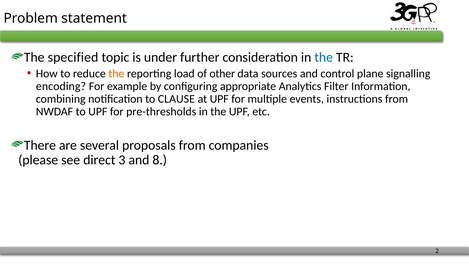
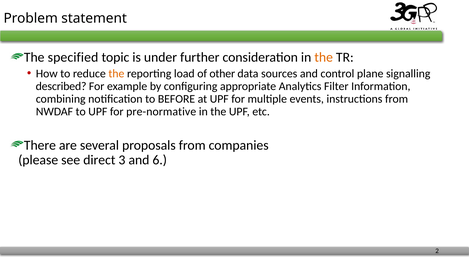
the colour: blue -> orange (324, 57)
encoding: encoding -> described (61, 86)
CLAUSE: CLAUSE -> BEFORE (176, 99)
pre-thresholds: pre-thresholds -> pre-normative (161, 111)
8: 8 -> 6 (160, 160)
